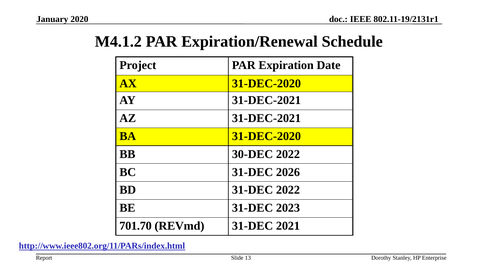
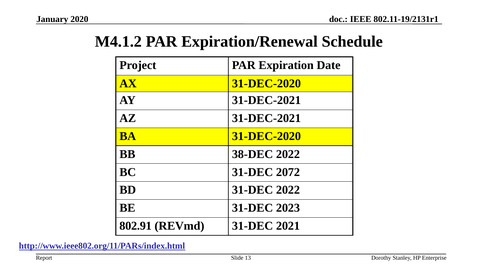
30-DEC: 30-DEC -> 38-DEC (253, 154)
2026: 2026 -> 2072 (288, 172)
701.70: 701.70 -> 802.91 (136, 226)
